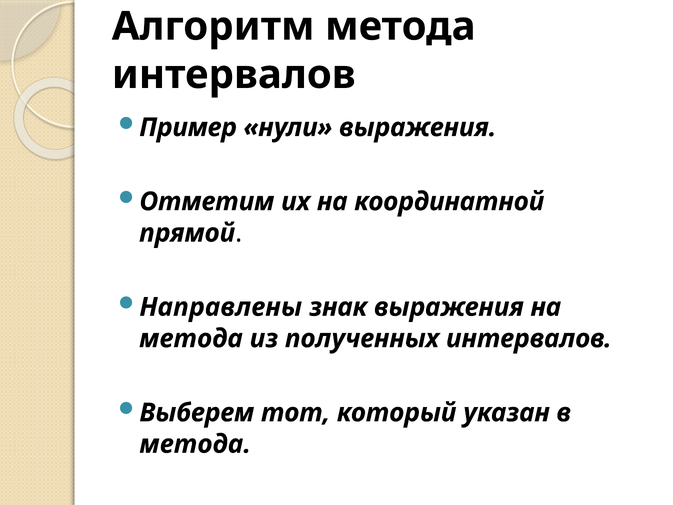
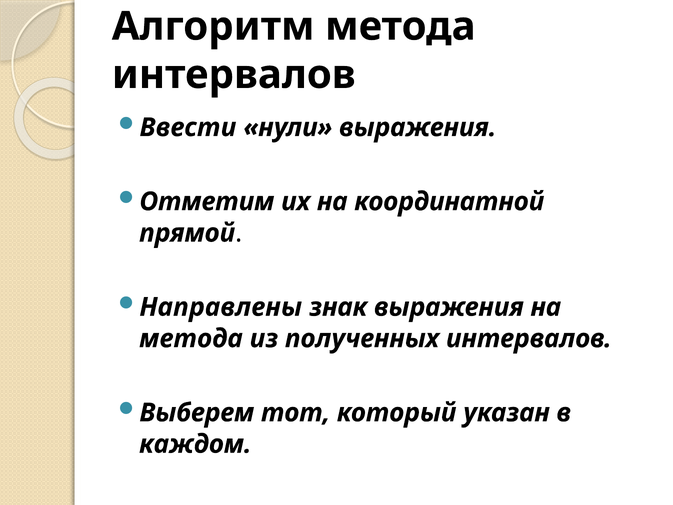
Пример: Пример -> Ввести (188, 127)
метода: метода -> каждом (195, 444)
